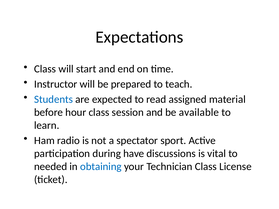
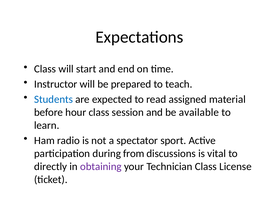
have: have -> from (134, 154)
needed: needed -> directly (51, 167)
obtaining colour: blue -> purple (101, 167)
